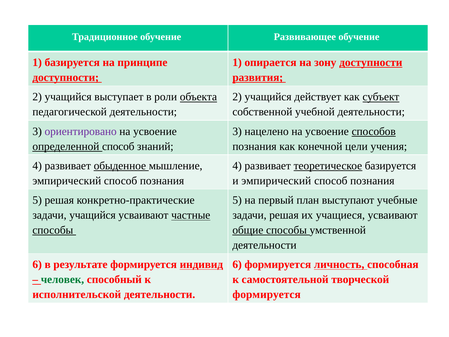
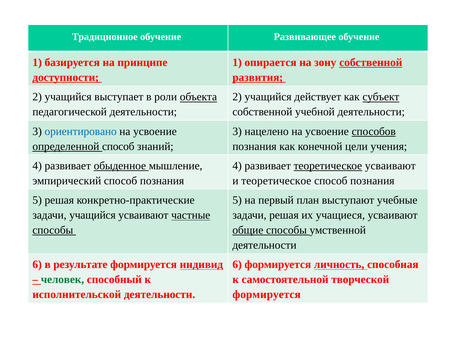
зону доступности: доступности -> собственной (371, 62)
ориентировано colour: purple -> blue (81, 131)
теоретическое базируется: базируется -> усваивают (390, 166)
и эмпирический: эмпирический -> теоретическое (276, 181)
